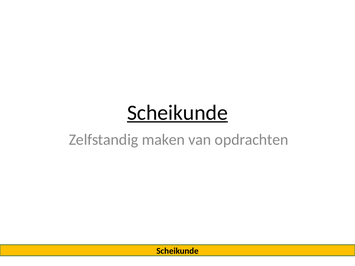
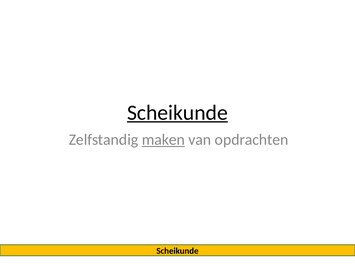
maken underline: none -> present (163, 140)
